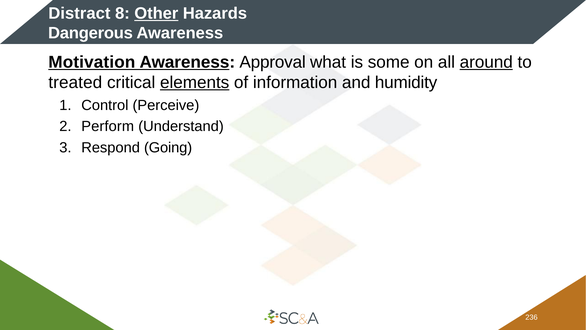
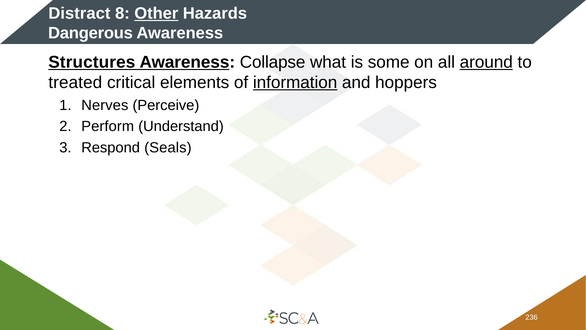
Motivation: Motivation -> Structures (92, 62)
Approval: Approval -> Collapse (273, 62)
elements underline: present -> none (195, 83)
information underline: none -> present (295, 83)
humidity: humidity -> hoppers (406, 83)
Control: Control -> Nerves (105, 105)
Going: Going -> Seals (168, 148)
